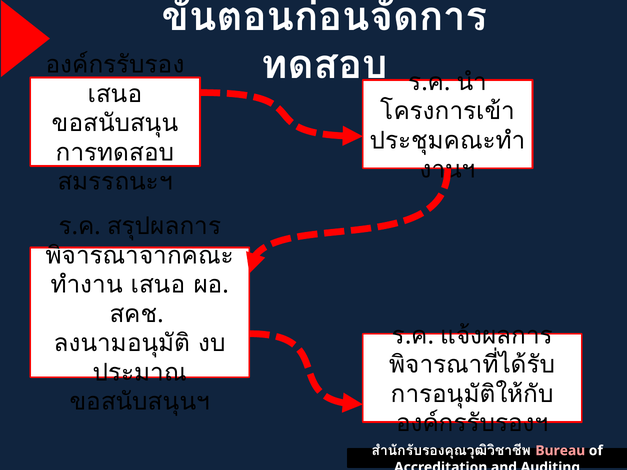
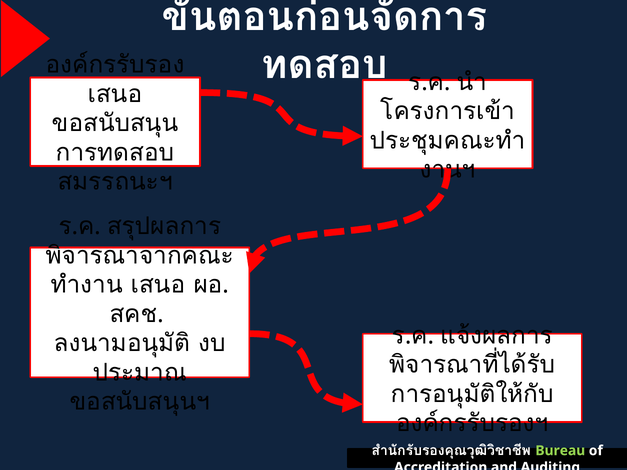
Bureau colour: pink -> light green (560, 451)
